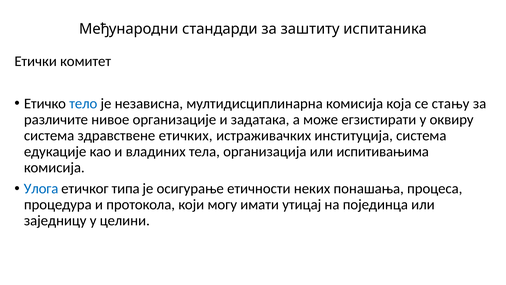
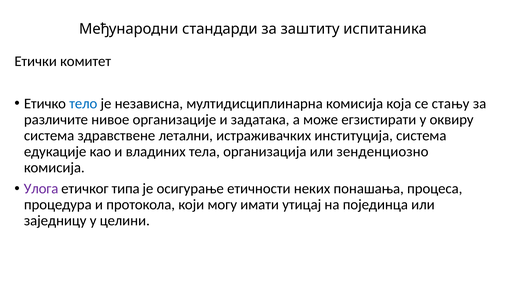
етичких: етичких -> летални (186, 135)
испитивањима: испитивањима -> зенденциозно (383, 151)
Улога colour: blue -> purple (41, 189)
